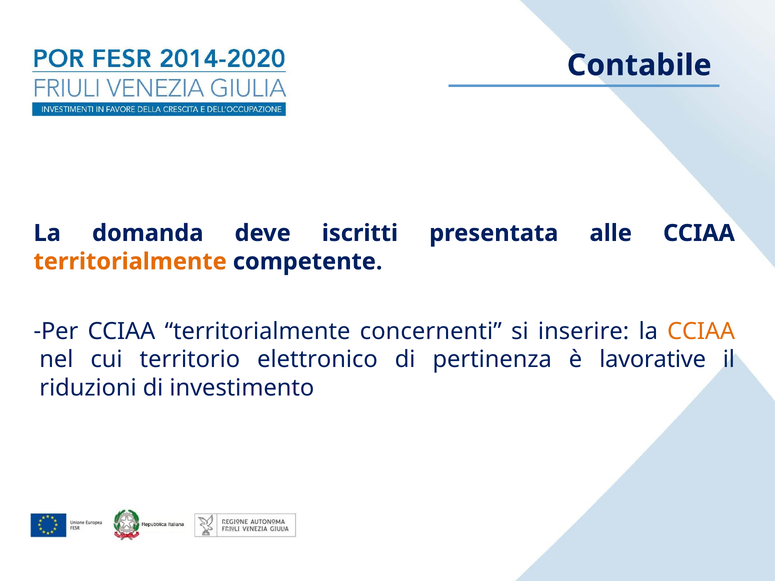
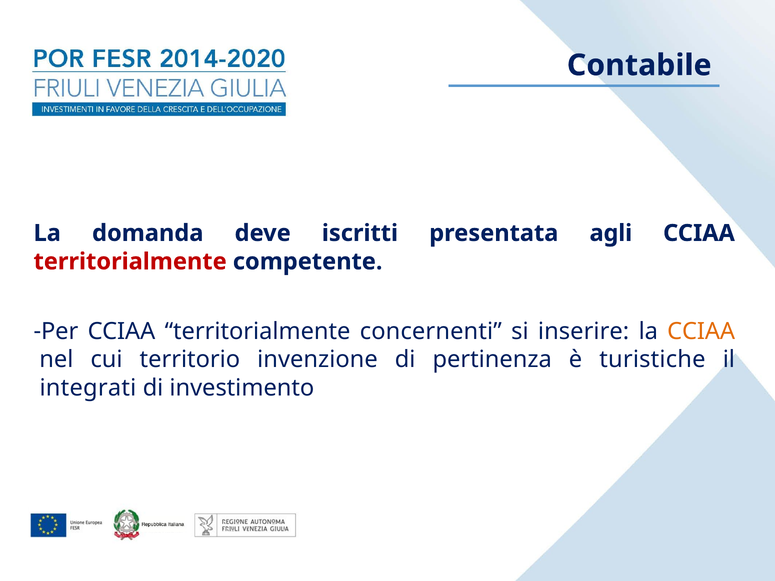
alle: alle -> agli (611, 233)
territorialmente colour: orange -> red (130, 262)
elettronico: elettronico -> invenzione (317, 360)
lavorative: lavorative -> turistiche (652, 360)
riduzioni: riduzioni -> integrati (88, 388)
